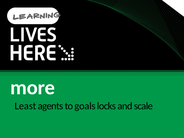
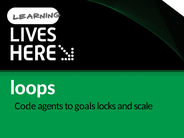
more: more -> loops (33, 88)
Least: Least -> Code (25, 106)
